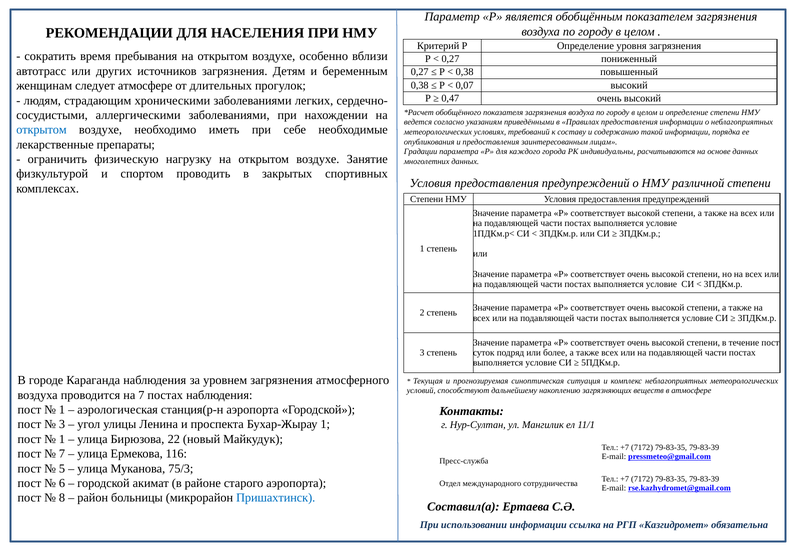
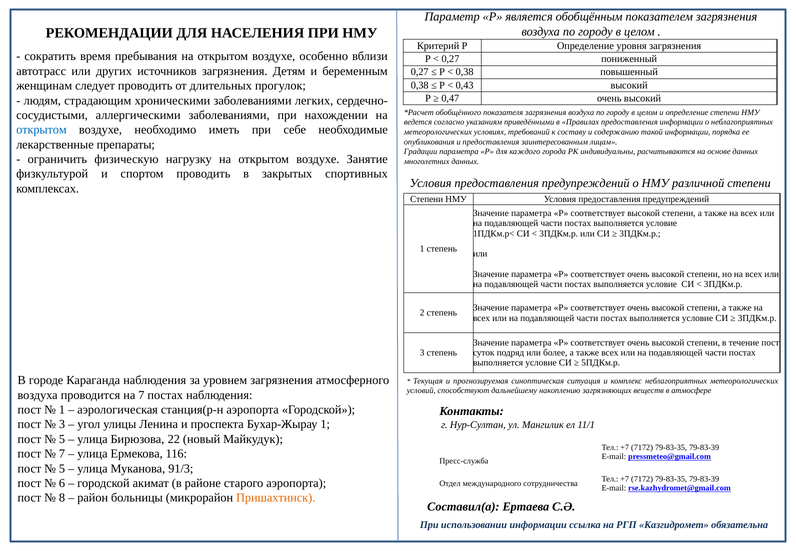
следует атмосфере: атмосфере -> проводить (145, 86)
0,07: 0,07 -> 0,43 (465, 85)
1: 1 -> 5 (62, 439)
75/3: 75/3 -> 91/3 (181, 469)
Пришахтинск colour: blue -> orange (276, 498)
